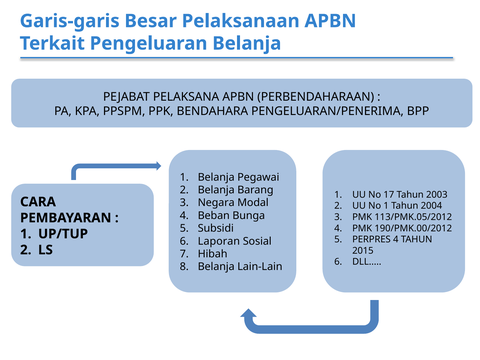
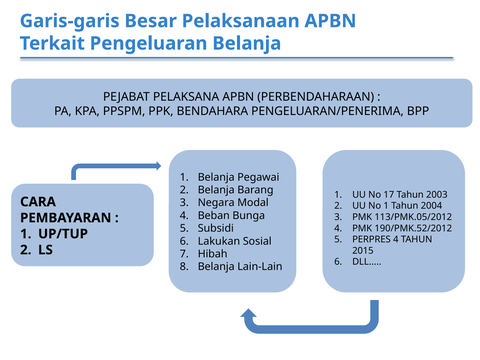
190/PMK.00/2012: 190/PMK.00/2012 -> 190/PMK.52/2012 (413, 228)
Laporan: Laporan -> Lakukan (219, 241)
